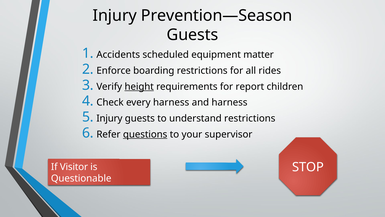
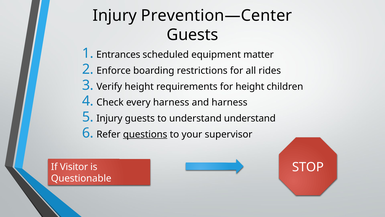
Prevention—Season: Prevention—Season -> Prevention—Center (217, 16)
Accidents: Accidents -> Entrances (118, 55)
height underline: present -> none (139, 86)
for report: report -> height (250, 86)
understand restrictions: restrictions -> understand (250, 118)
